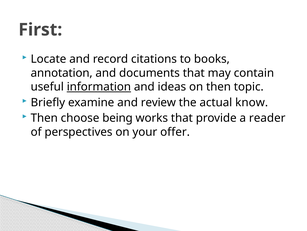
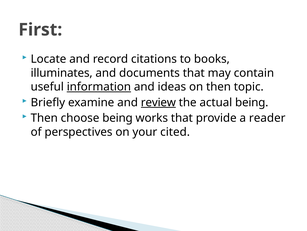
annotation: annotation -> illuminates (62, 73)
review underline: none -> present (158, 102)
actual know: know -> being (252, 102)
offer: offer -> cited (175, 132)
